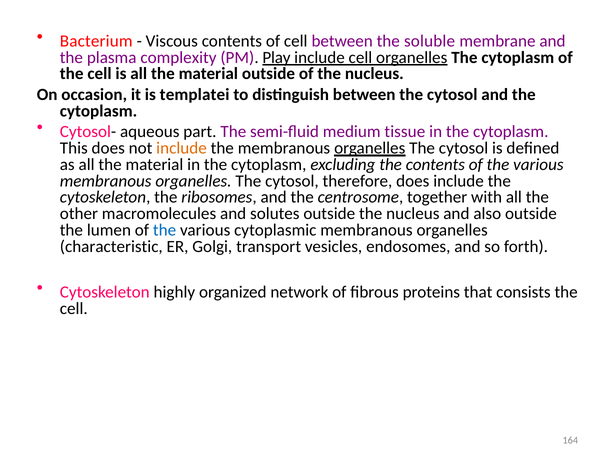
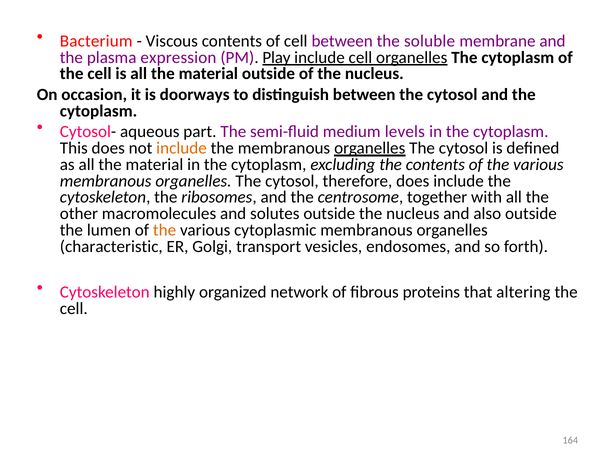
complexity: complexity -> expression (178, 57)
templatei: templatei -> doorways (195, 95)
tissue: tissue -> levels (405, 132)
the colour: blue -> orange (165, 230)
consists: consists -> altering (523, 292)
